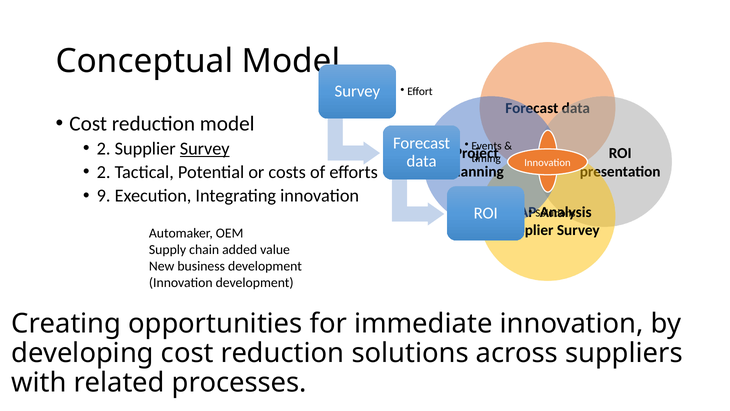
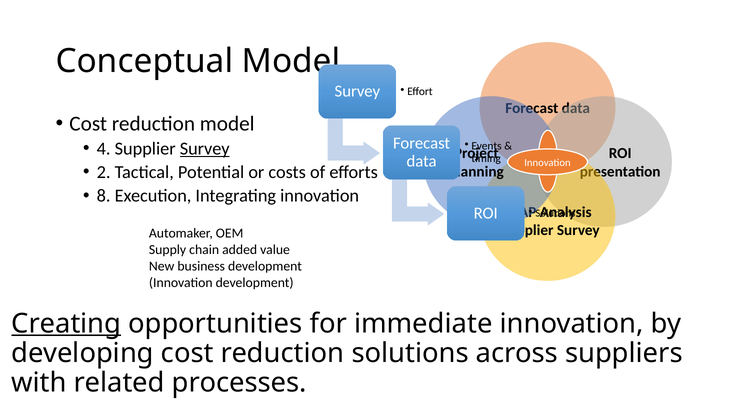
2: 2 -> 4 (104, 149)
9: 9 -> 8 (104, 196)
Creating underline: none -> present (66, 324)
